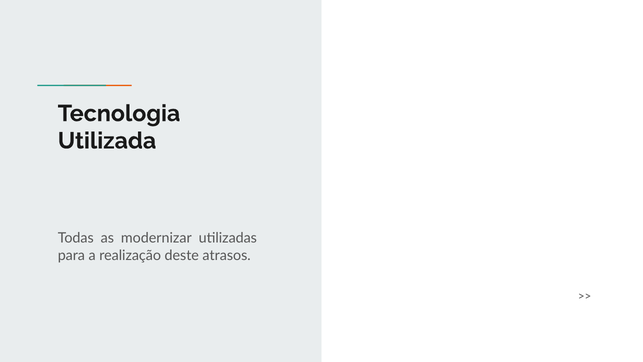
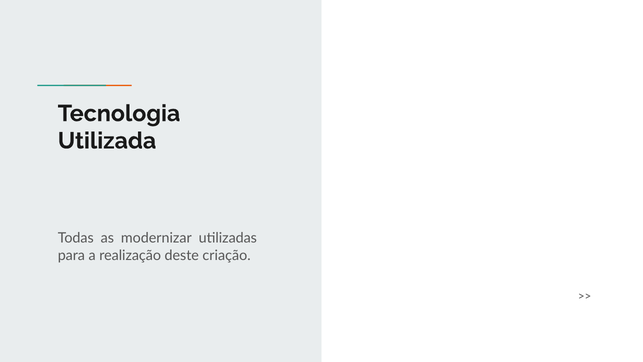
atrasos: atrasos -> criação (227, 255)
